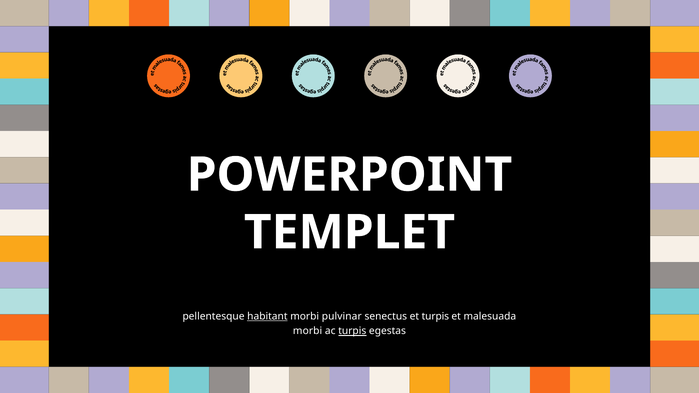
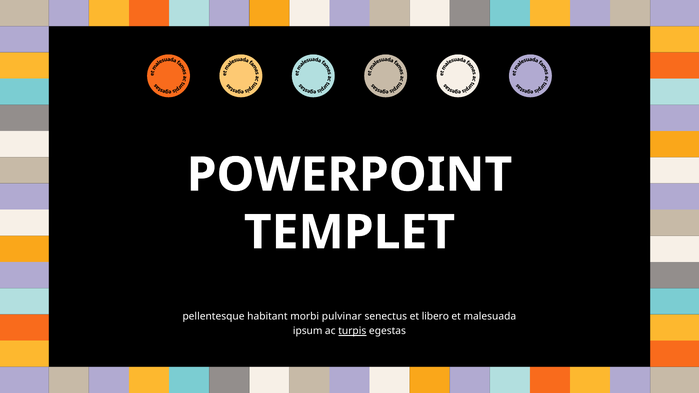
habitant underline: present -> none (267, 317)
et turpis: turpis -> libero (435, 317)
morbi: morbi -> ipsum (308, 331)
